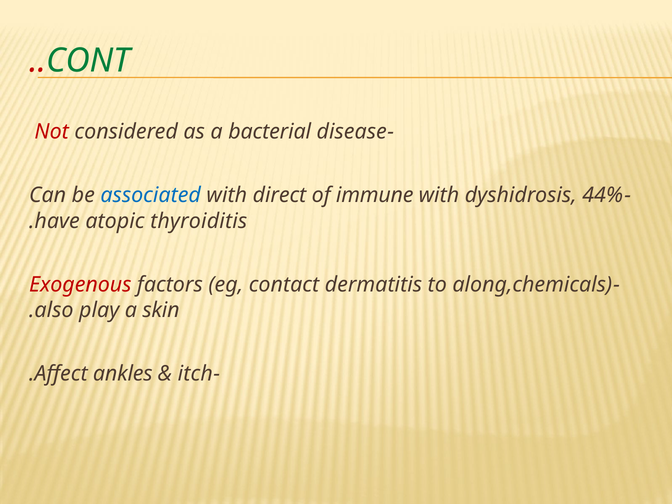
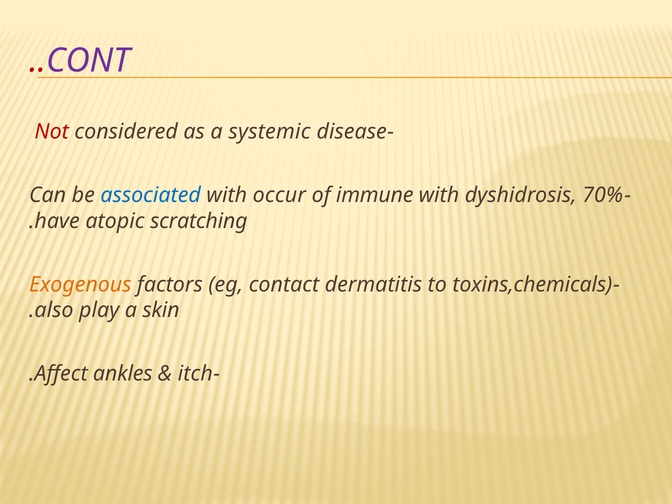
CONT colour: green -> purple (88, 60)
bacterial: bacterial -> systemic (270, 132)
direct: direct -> occur (279, 195)
44%: 44% -> 70% (603, 195)
thyroiditis: thyroiditis -> scratching (199, 221)
Exogenous colour: red -> orange (80, 285)
along,chemicals: along,chemicals -> toxins,chemicals (532, 285)
